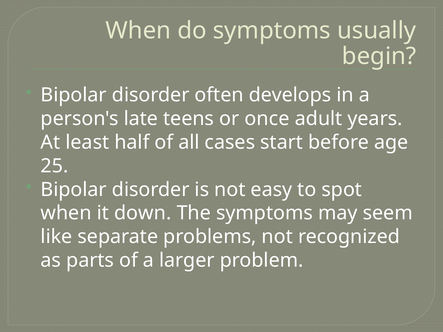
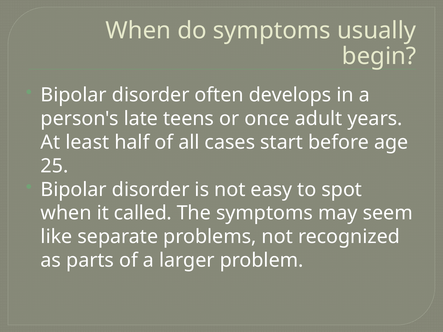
down: down -> called (143, 213)
